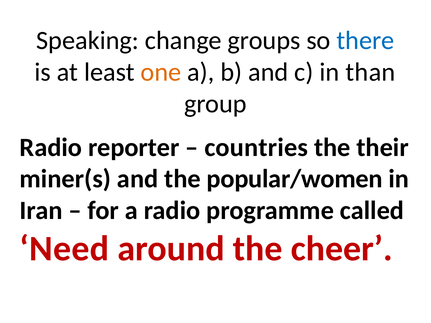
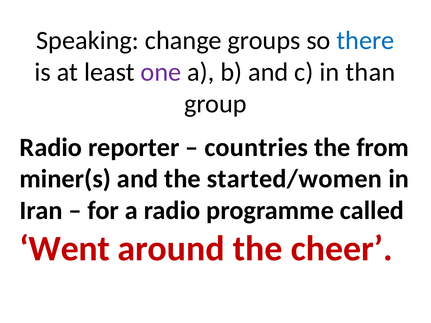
one colour: orange -> purple (161, 72)
their: their -> from (383, 147)
popular/women: popular/women -> started/women (294, 179)
Need: Need -> Went (65, 249)
